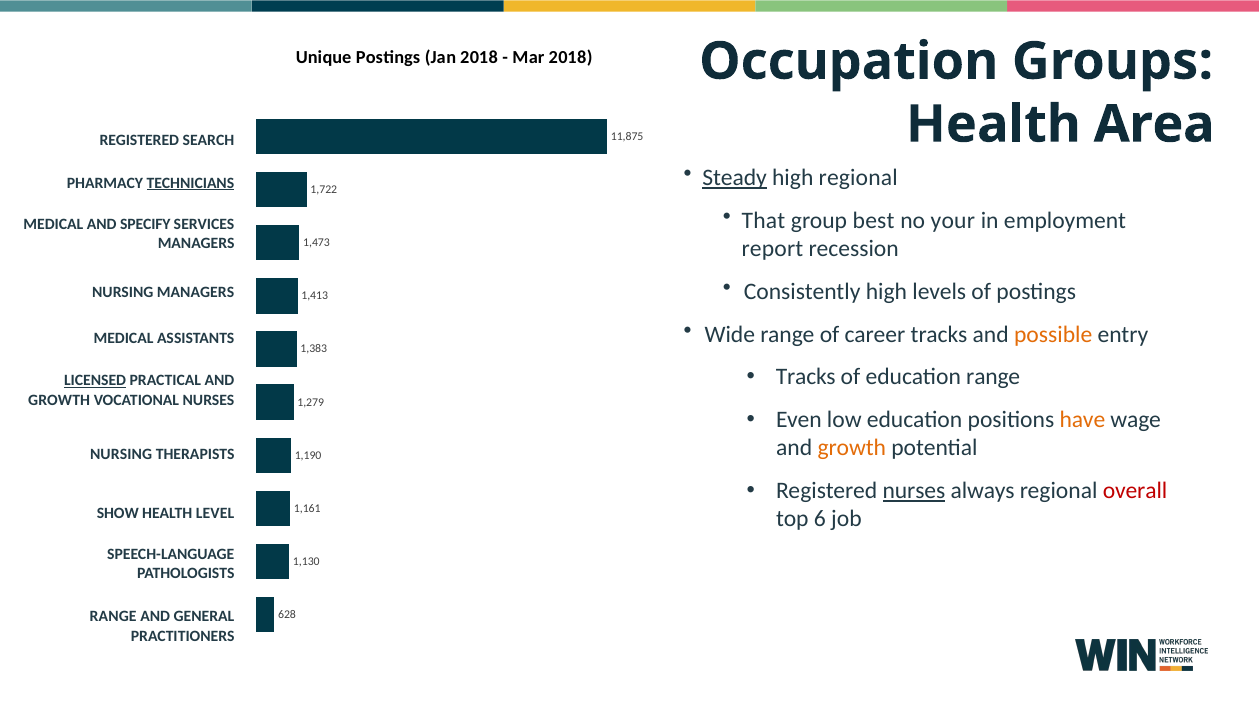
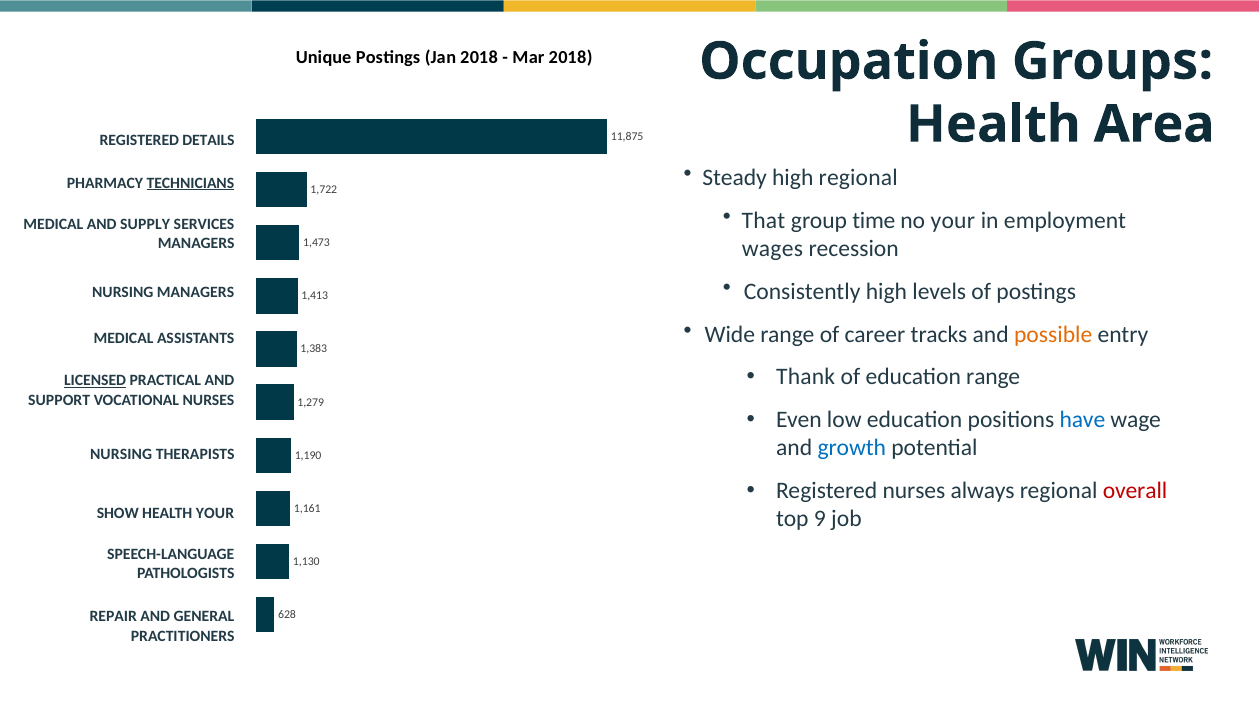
SEARCH: SEARCH -> DETAILS (209, 141)
Steady underline: present -> none (735, 178)
best: best -> time (874, 221)
SPECIFY: SPECIFY -> SUPPLY (145, 225)
report: report -> wages (772, 249)
Tracks: Tracks -> Thank (806, 377)
GROWTH: GROWTH -> SUPPORT (59, 400)
have colour: orange -> blue (1082, 420)
growth colour: orange -> blue (852, 448)
nurses underline: present -> none (914, 491)
HEALTH LEVEL: LEVEL -> YOUR (215, 514)
6: 6 -> 9 (820, 519)
RANGE: RANGE -> REPAIR (113, 617)
